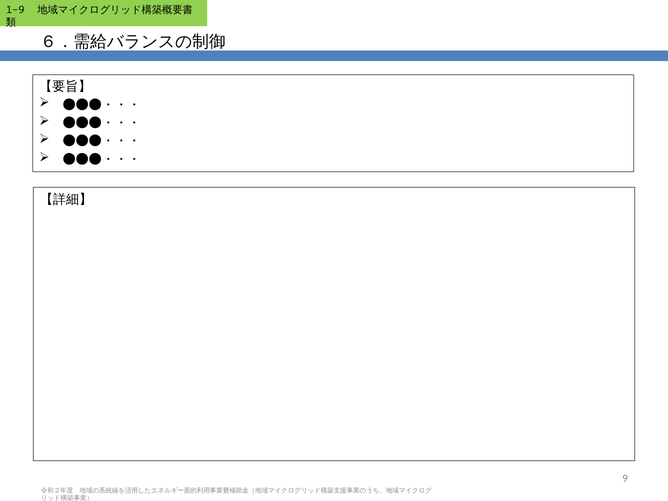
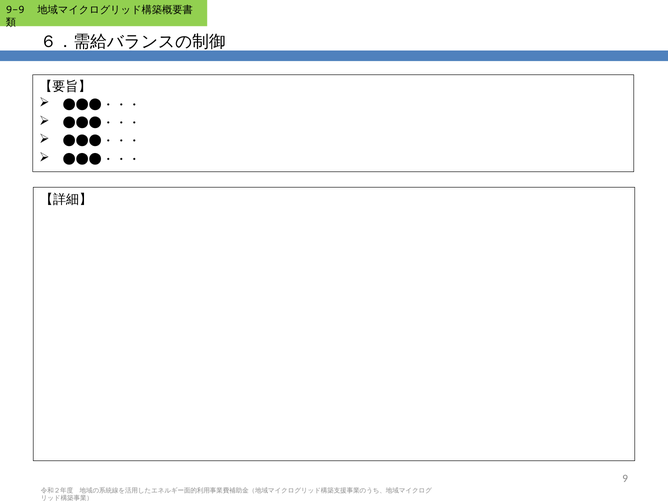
1-9: 1-9 -> 9-9 (15, 10)
